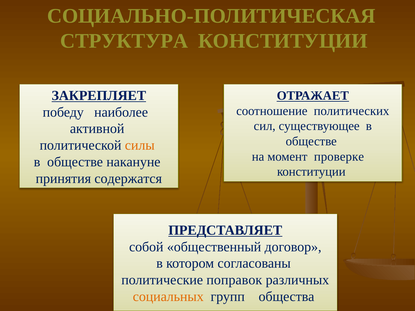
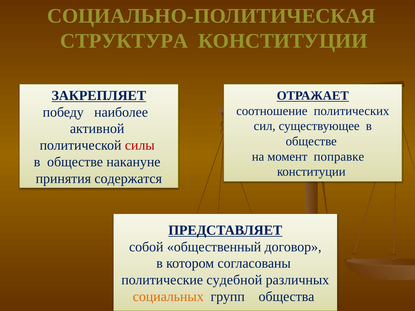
силы colour: orange -> red (140, 145)
проверке: проверке -> поправке (339, 157)
поправок: поправок -> судебной (234, 280)
